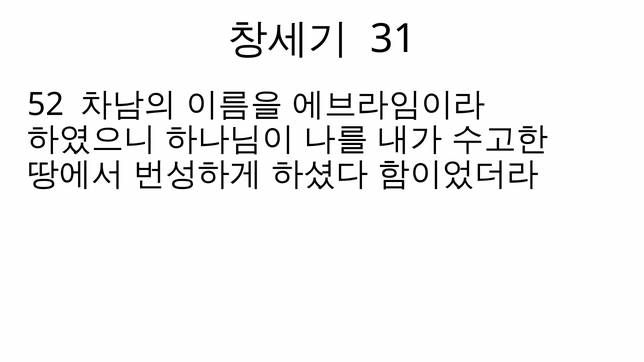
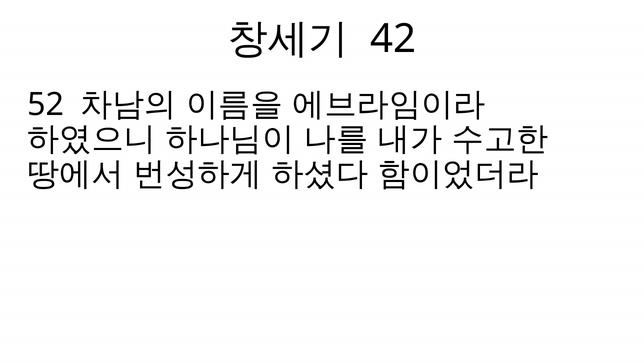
31: 31 -> 42 (393, 39)
